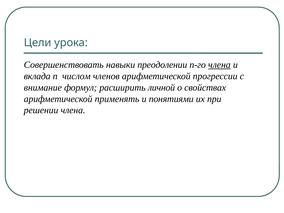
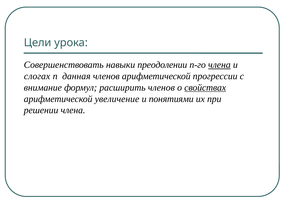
вклада: вклада -> слогах (37, 76)
числом: числом -> данная (76, 76)
расширить личной: личной -> членов (161, 88)
свойствах underline: none -> present (205, 88)
применять: применять -> увеличение (117, 99)
